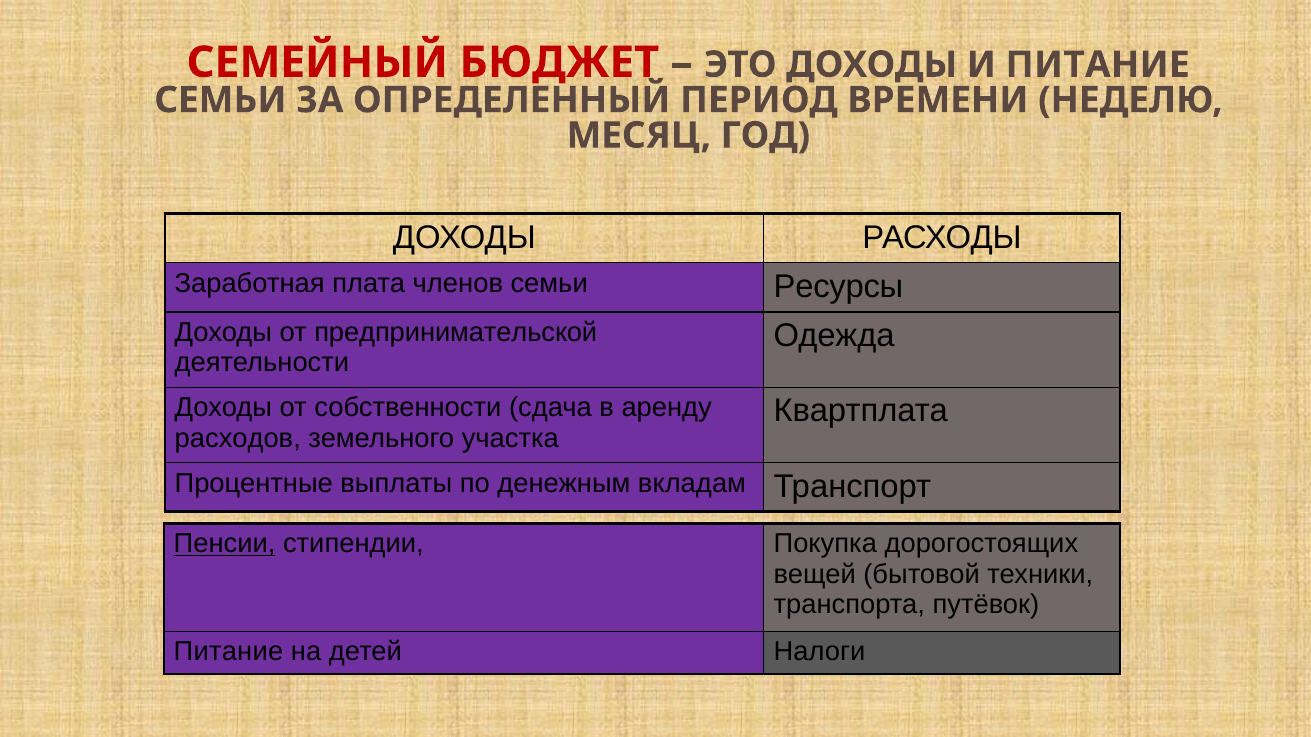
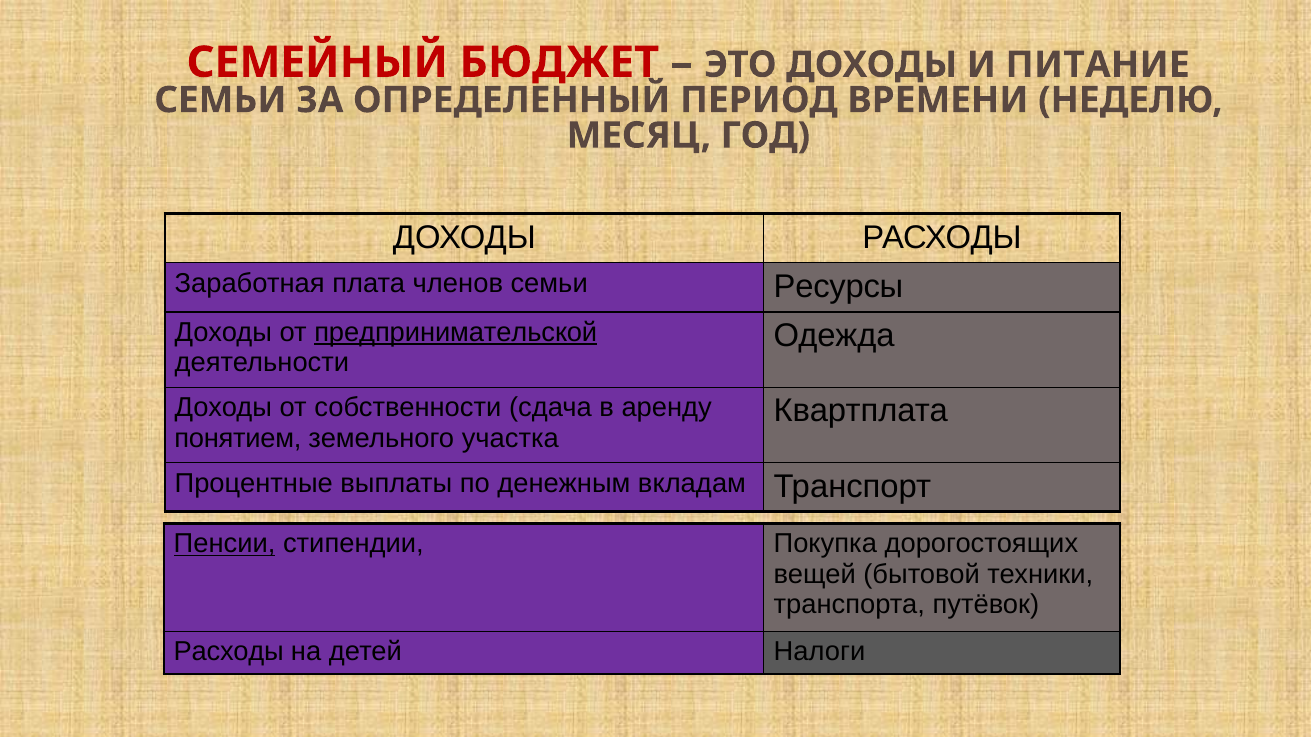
предпринимательской underline: none -> present (456, 333)
расходов: расходов -> понятием (238, 439)
Питание: Питание -> Расходы (229, 652)
